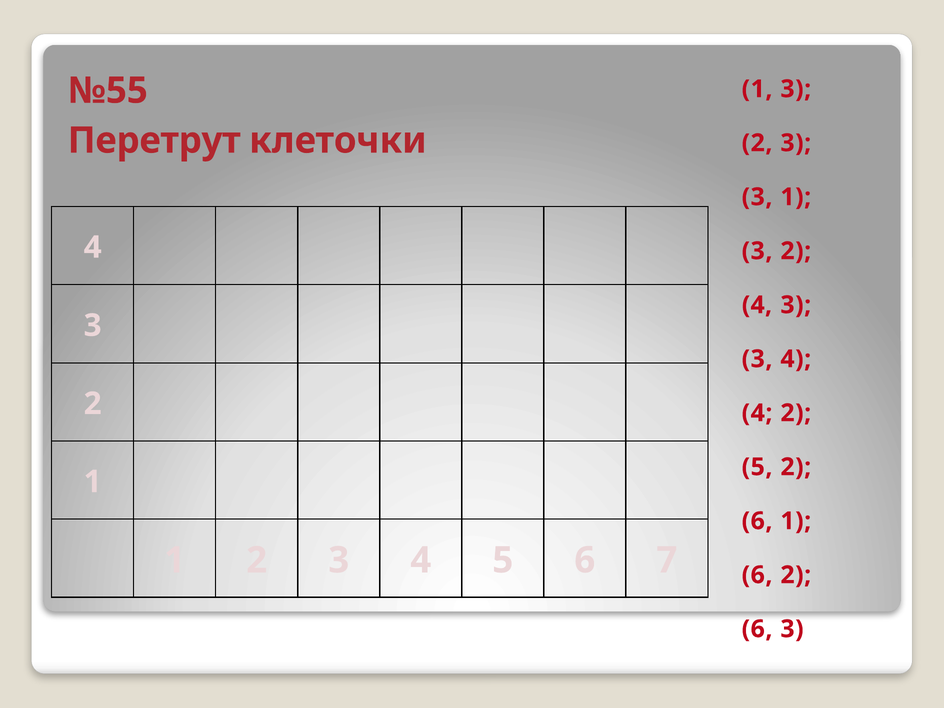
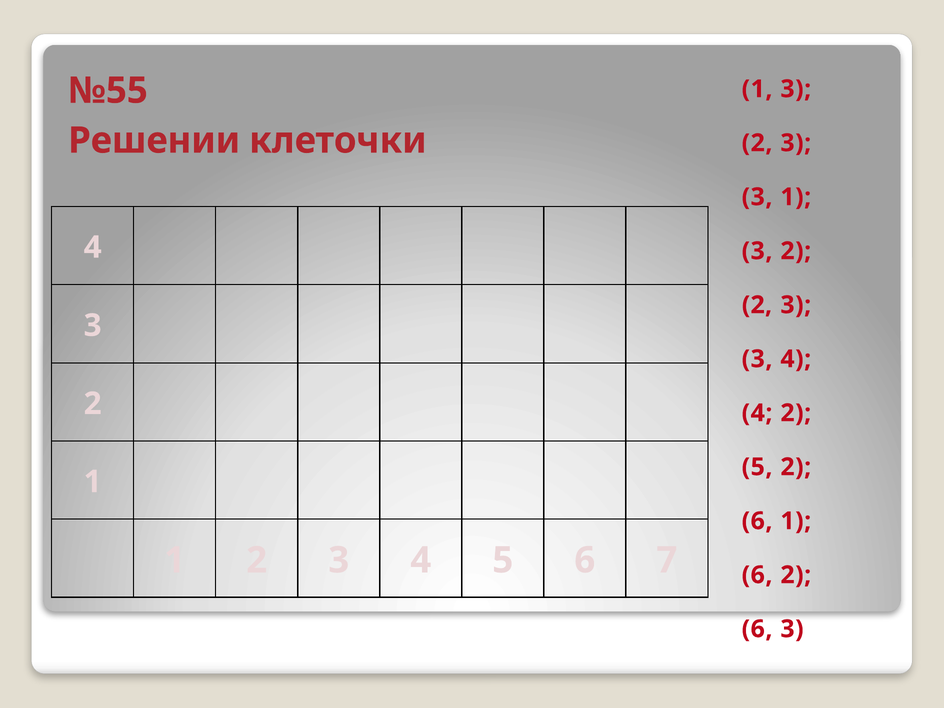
Перетрут: Перетрут -> Решении (154, 141)
4: 4 -> 2 (757, 305)
